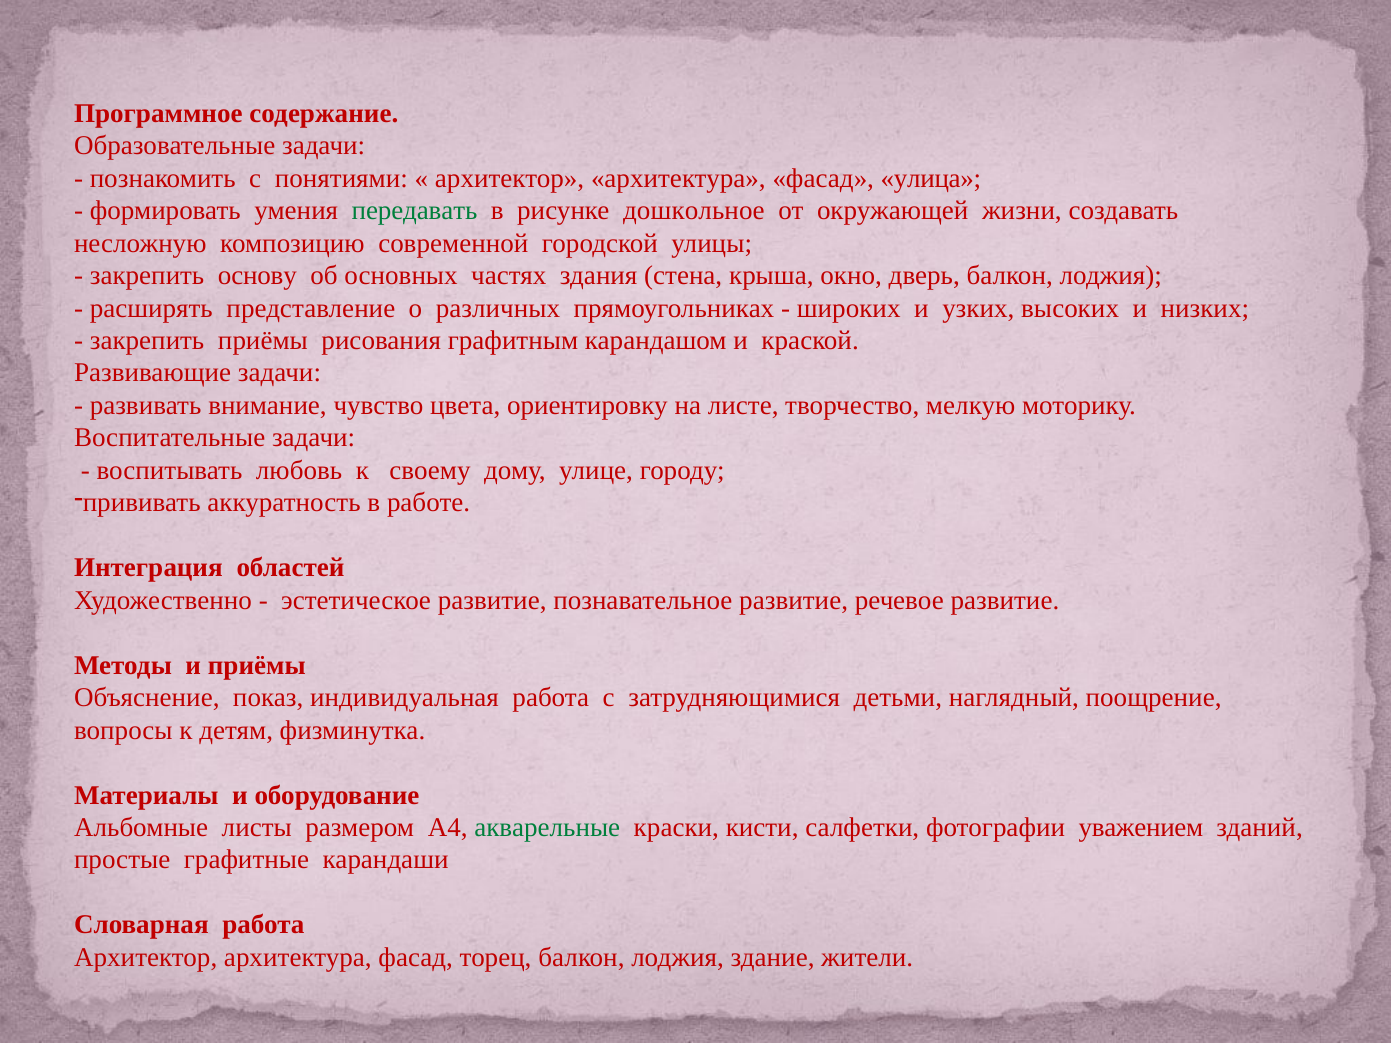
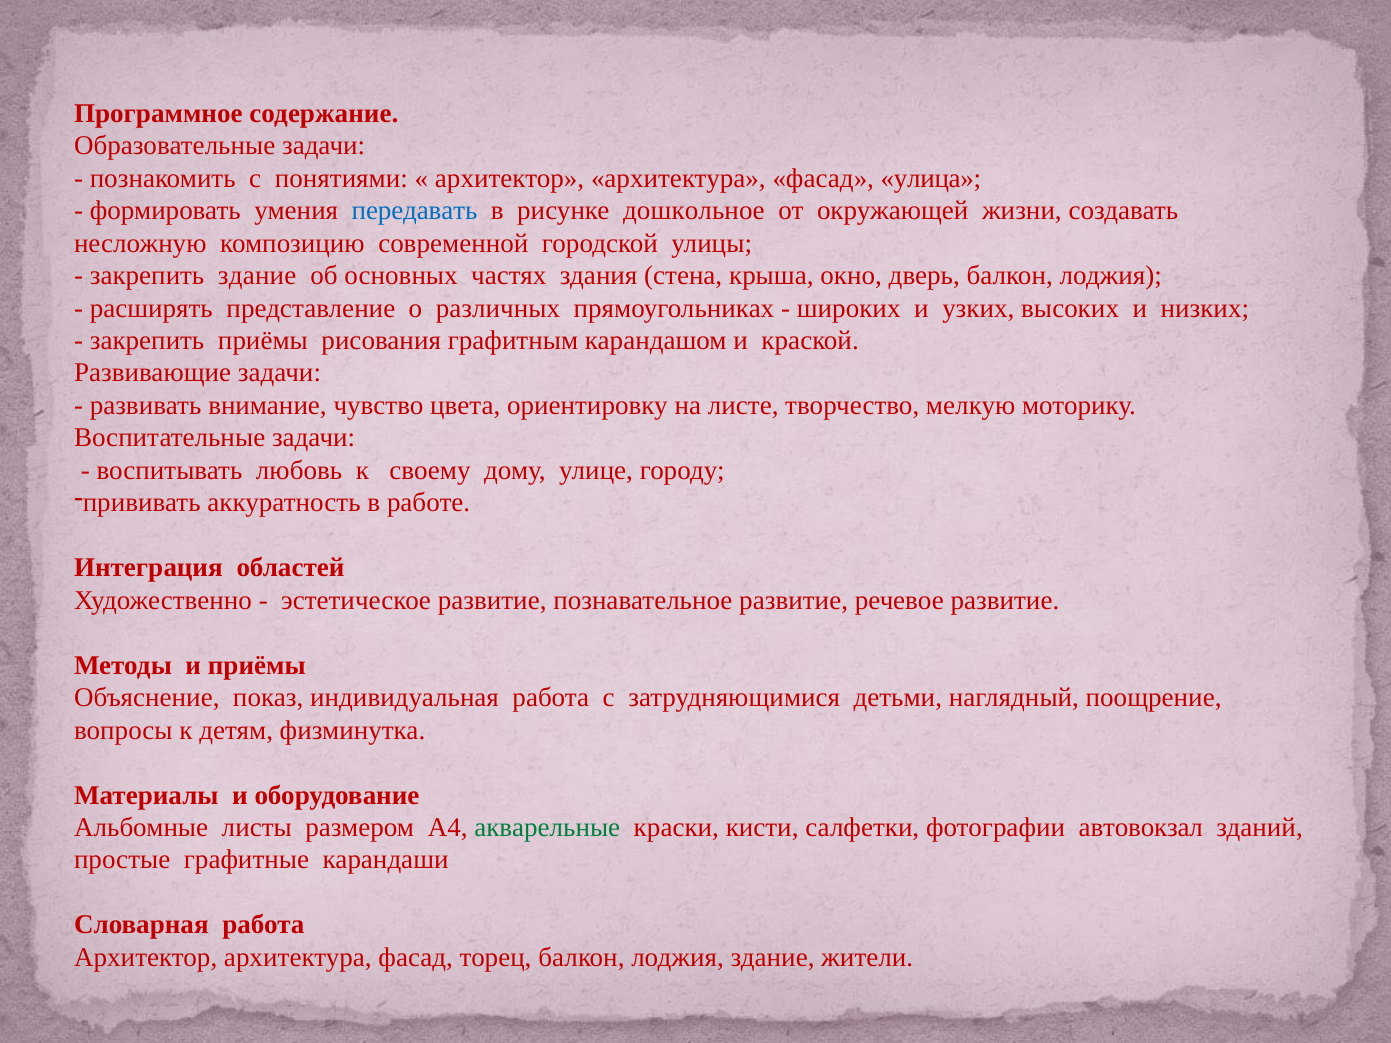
передавать colour: green -> blue (415, 211)
закрепить основу: основу -> здание (257, 276)
уважением: уважением -> автовокзал (1141, 828)
